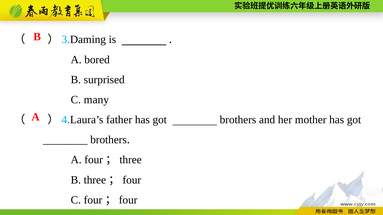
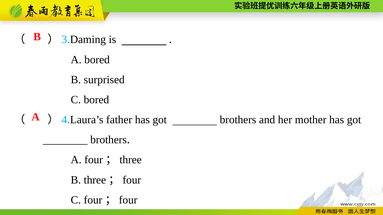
C many: many -> bored (96, 100)
